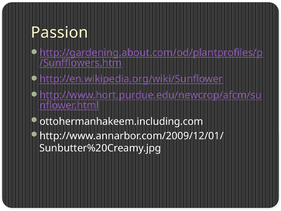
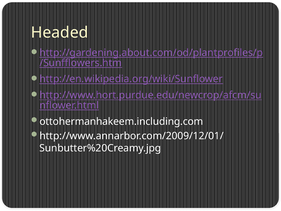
Passion: Passion -> Headed (60, 32)
